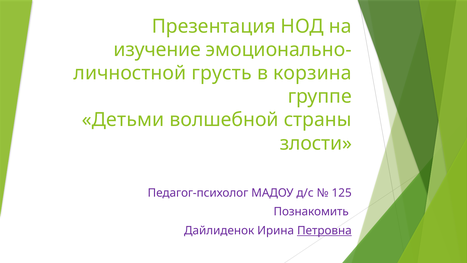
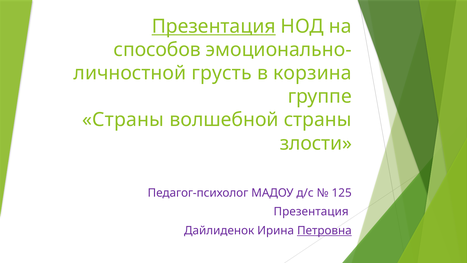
Презентация underline: none -> present (214, 26)
изучение: изучение -> способов (157, 50)
Детьми: Детьми -> Страны (123, 120)
Познакомить: Познакомить -> Презентация (311, 211)
